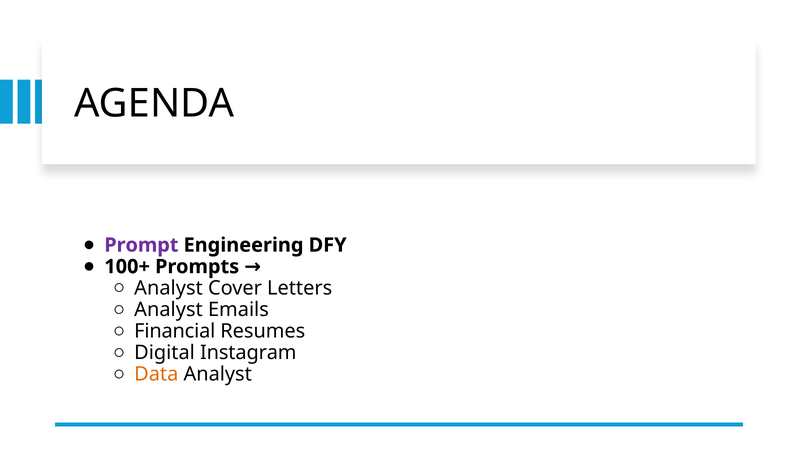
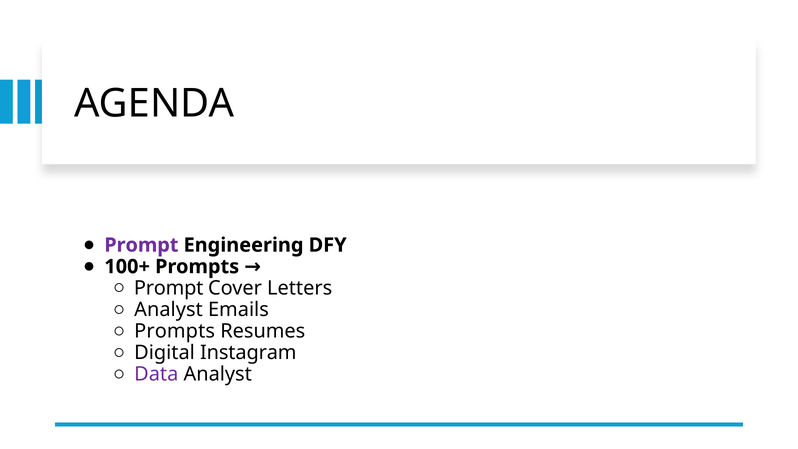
Analyst: Analyst -> Prompt (169, 288)
Financial: Financial -> Prompts (175, 331)
Data colour: orange -> purple (156, 374)
